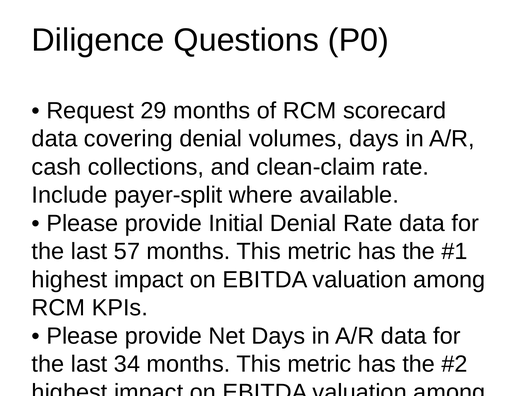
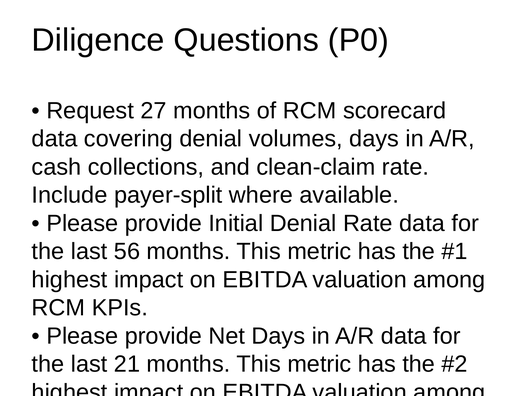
29: 29 -> 27 (154, 111)
57: 57 -> 56 (127, 252)
34: 34 -> 21 (127, 365)
